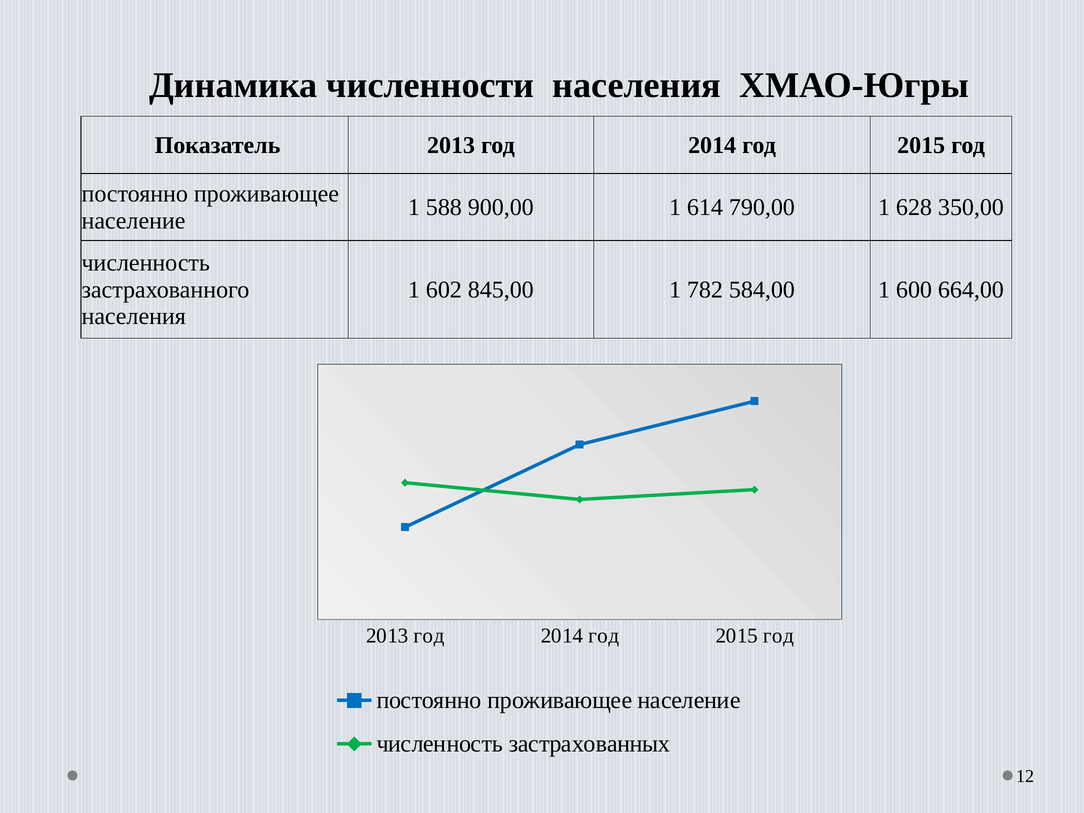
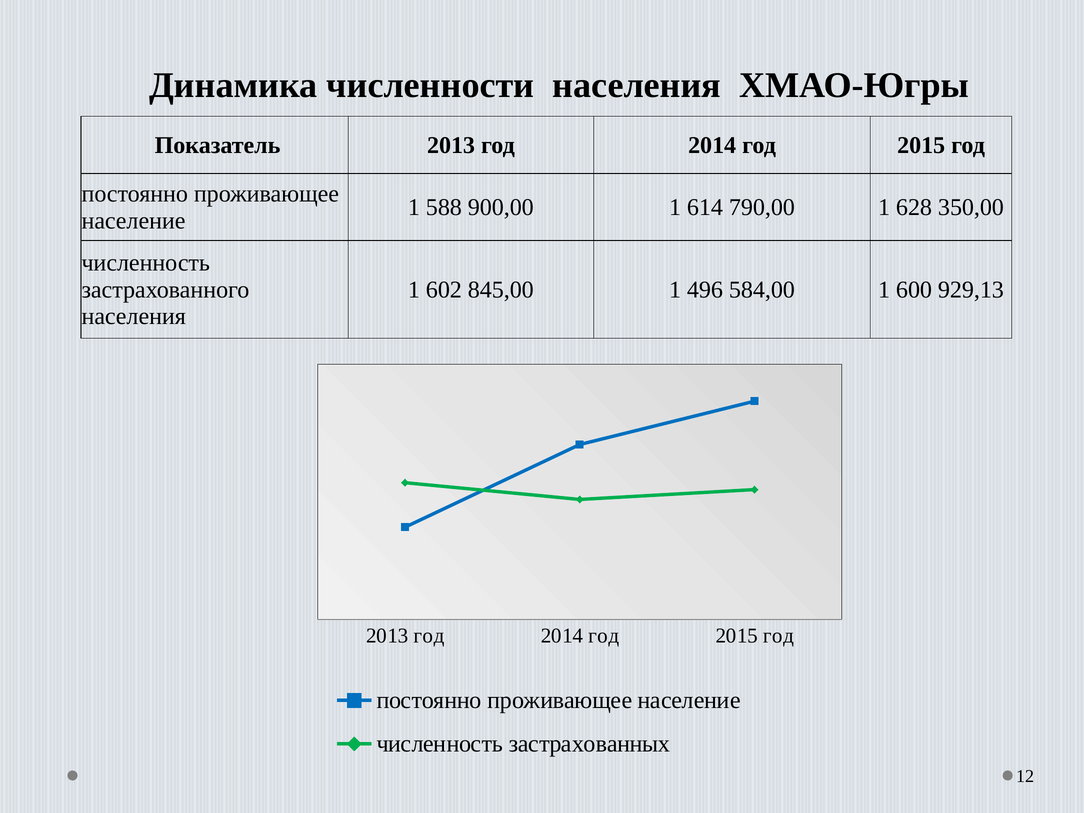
782: 782 -> 496 (705, 290)
664,00: 664,00 -> 929,13 (971, 290)
